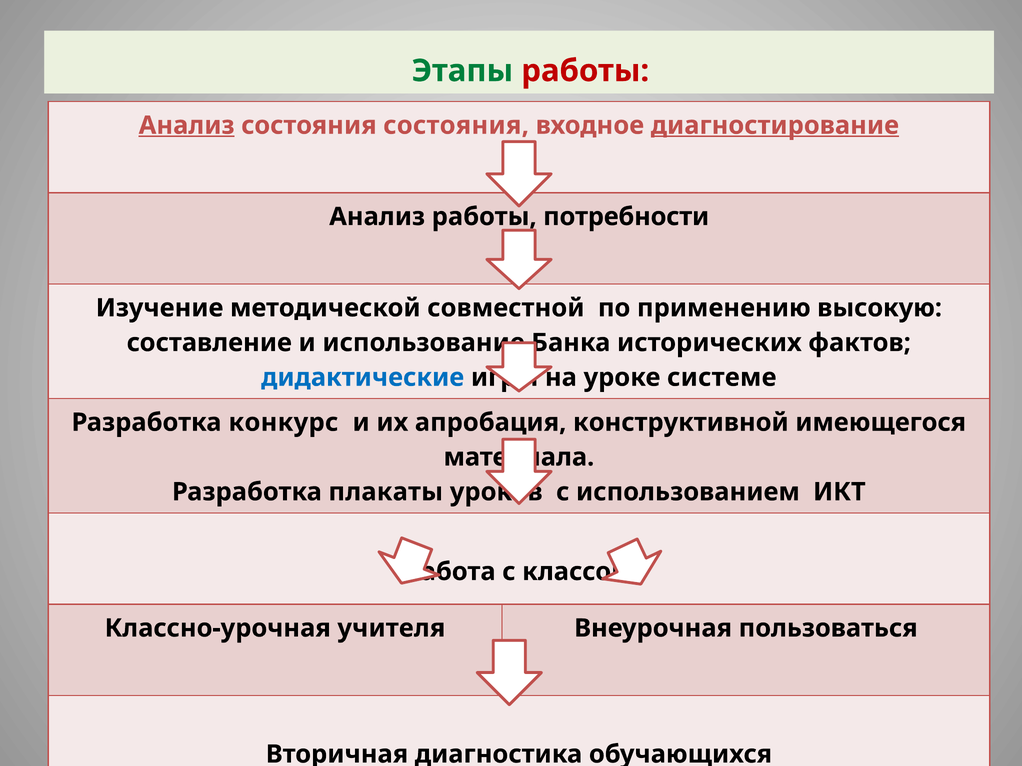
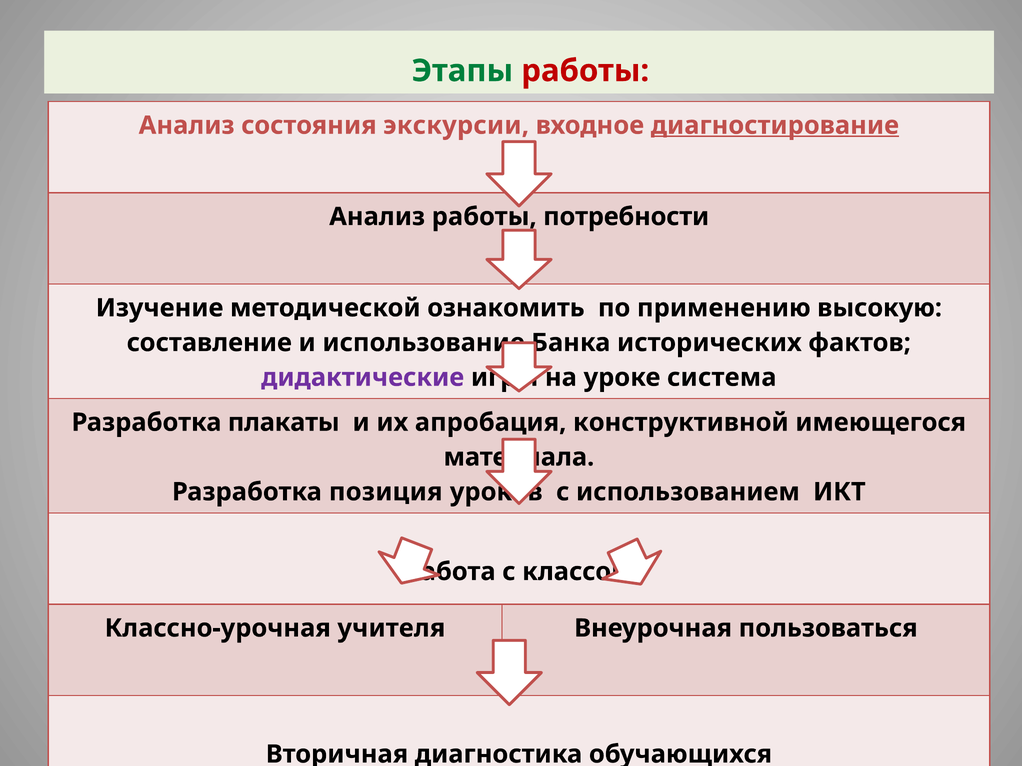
Анализ underline: present -> none (187, 125)
состояния состояния: состояния -> экскурсии (456, 125)
совместной: совместной -> ознакомить (506, 308)
дидактические colour: blue -> purple (363, 378)
системе: системе -> система (722, 378)
конкурс: конкурс -> плакаты (284, 423)
плакаты: плакаты -> позиция (386, 492)
